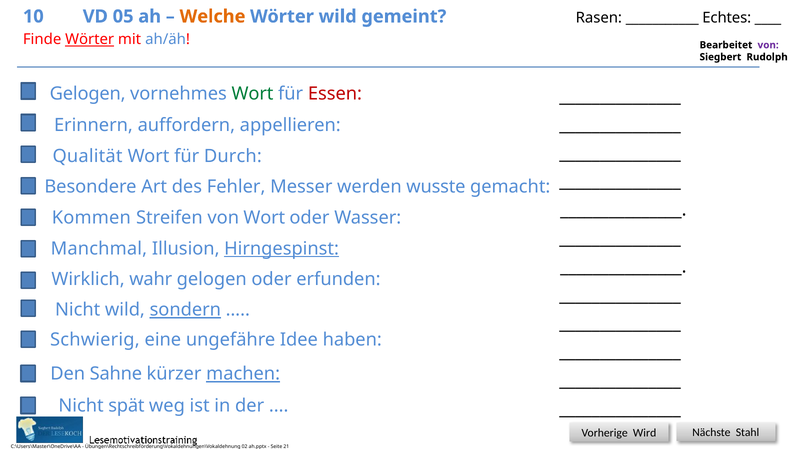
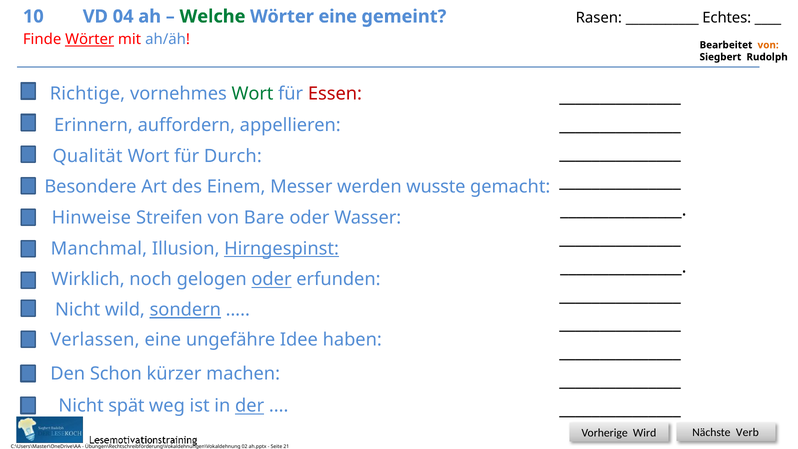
05: 05 -> 04 (123, 16)
Welche colour: orange -> green (213, 16)
Wörter wild: wild -> eine (338, 16)
von colour: purple -> orange (768, 45)
Gelogen: Gelogen -> Richtige (87, 94)
Fehler: Fehler -> Einem (236, 187)
Kommen: Kommen -> Hinweise (91, 218)
von Wort: Wort -> Bare (264, 218)
wahr: wahr -> noch (151, 279)
oder underline: none -> present (272, 279)
Schwierig: Schwierig -> Verlassen (95, 340)
Sahne: Sahne -> Schon (116, 374)
machen underline: present -> none (243, 374)
der underline: none -> present (250, 406)
Stahl: Stahl -> Verb (747, 432)
